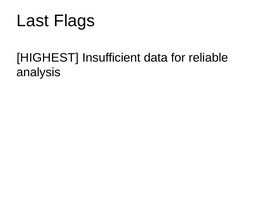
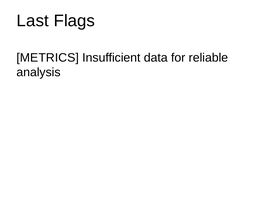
HIGHEST: HIGHEST -> METRICS (48, 58)
